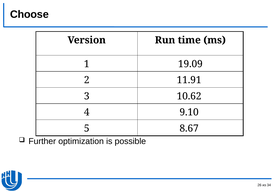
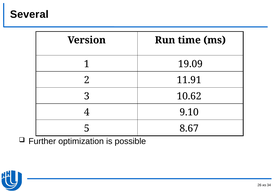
Choose: Choose -> Several (29, 14)
